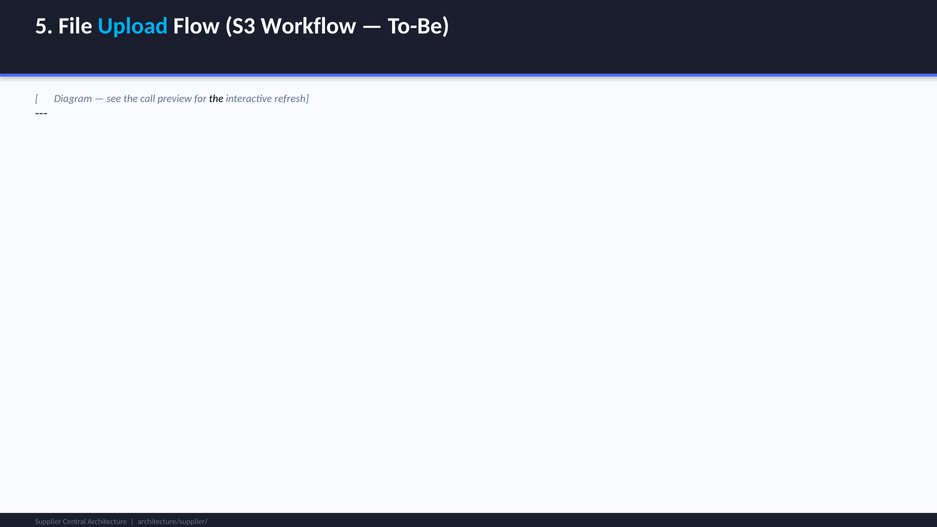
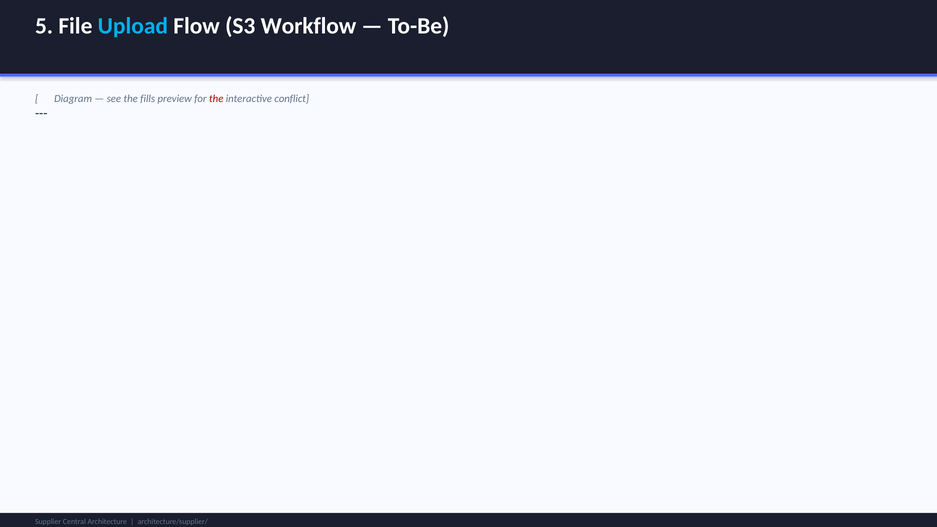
call: call -> fills (148, 99)
the colour: black -> red (216, 99)
refresh: refresh -> conflict (292, 99)
